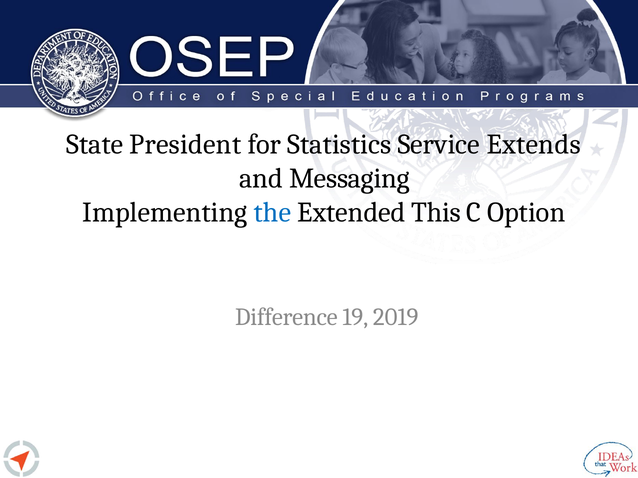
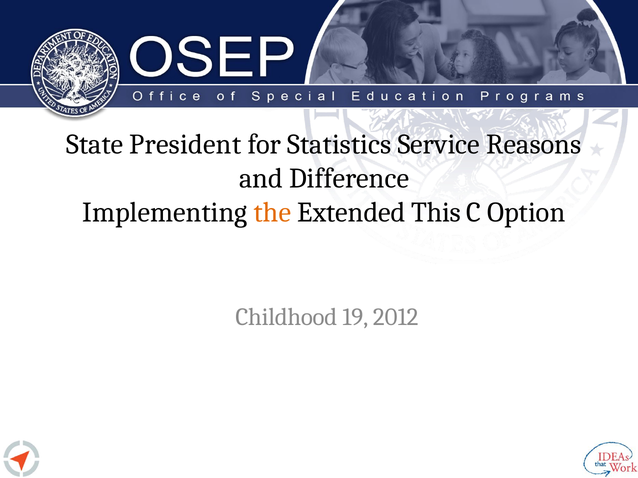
Extends: Extends -> Reasons (534, 144)
Messaging: Messaging -> Difference (349, 178)
the colour: blue -> orange (272, 212)
Difference: Difference -> Childhood (286, 318)
2019: 2019 -> 2012 (396, 318)
